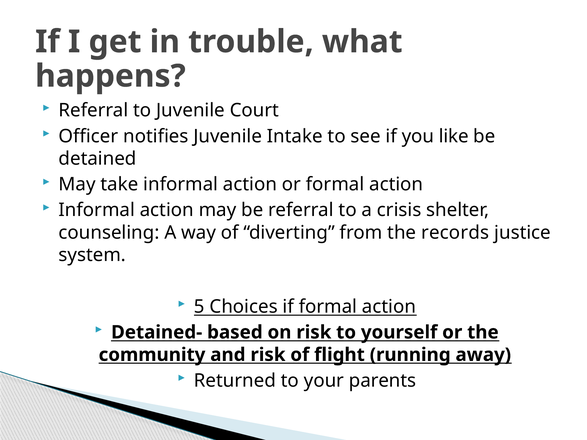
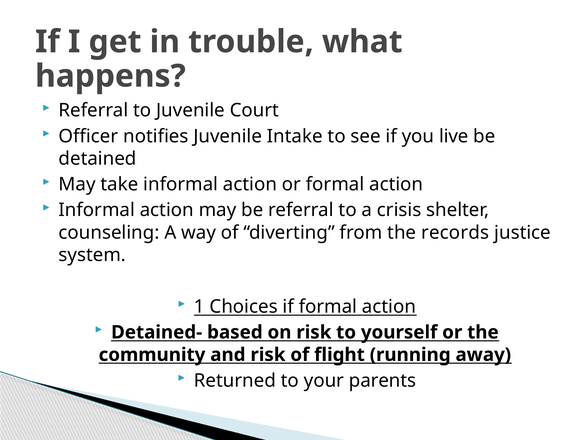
like: like -> live (454, 136)
5: 5 -> 1 (199, 307)
